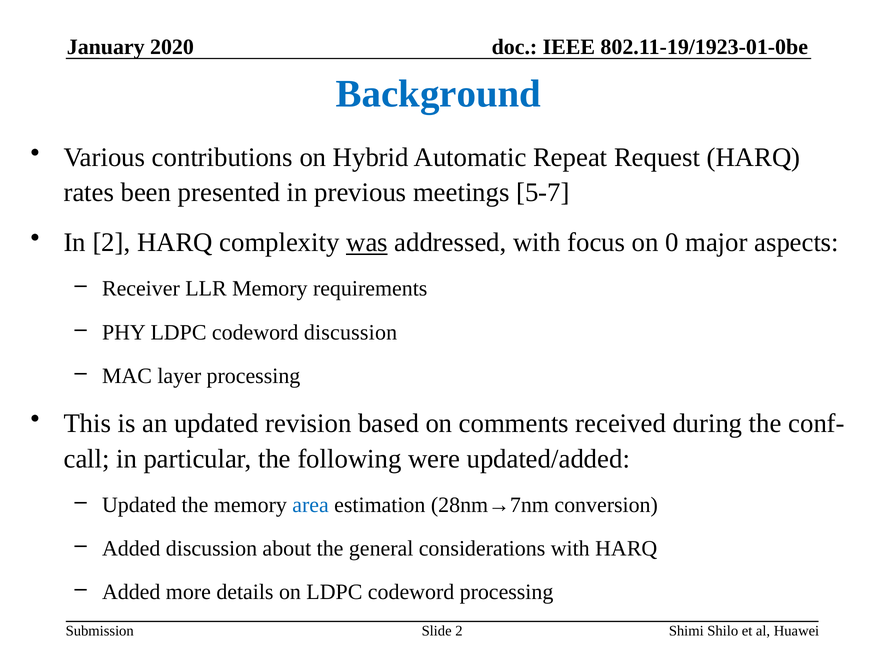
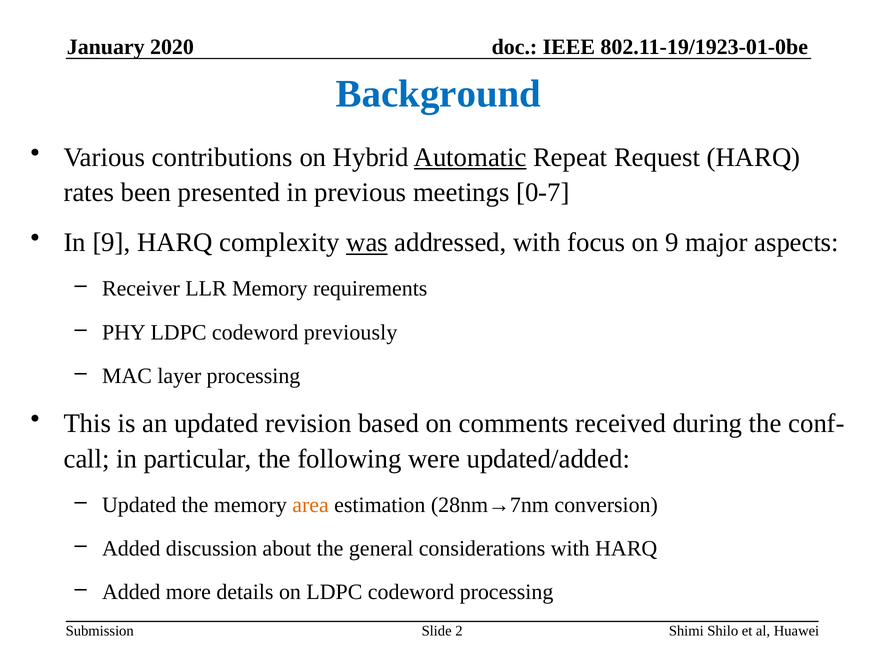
Automatic underline: none -> present (470, 157)
5-7: 5-7 -> 0-7 (543, 192)
In 2: 2 -> 9 (111, 242)
on 0: 0 -> 9 (672, 242)
codeword discussion: discussion -> previously (351, 332)
area colour: blue -> orange (311, 505)
